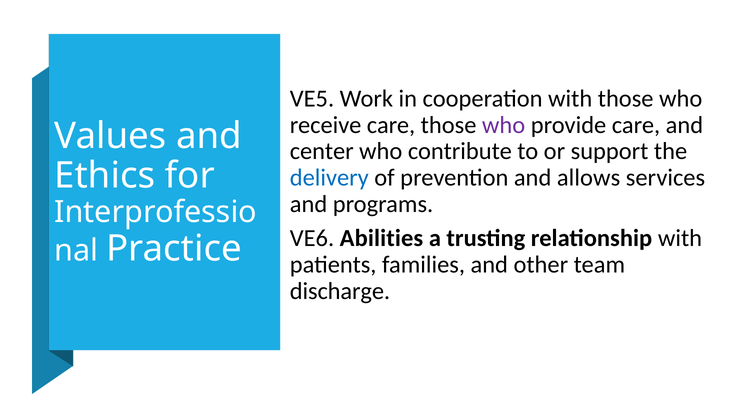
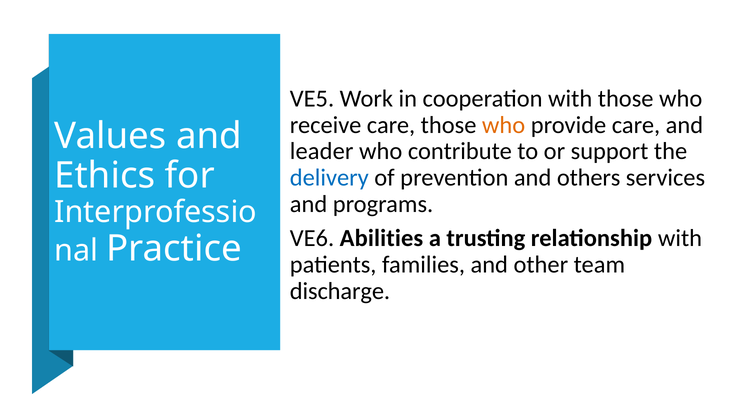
who colour: purple -> orange (504, 125)
center: center -> leader (322, 151)
allows: allows -> others (589, 178)
